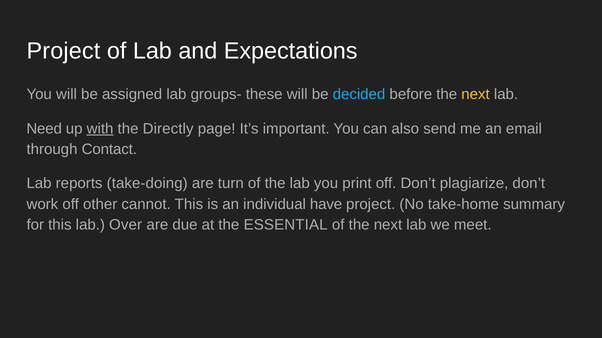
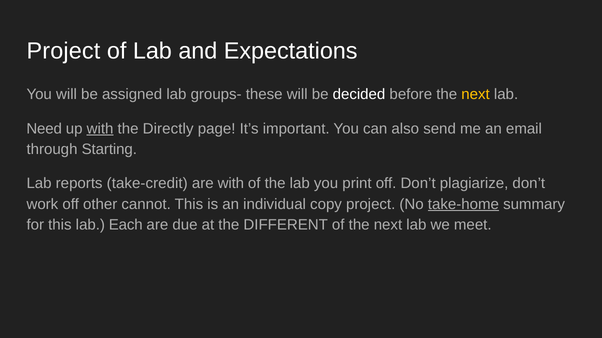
decided colour: light blue -> white (359, 95)
Contact: Contact -> Starting (109, 150)
take-doing: take-doing -> take-credit (147, 184)
are turn: turn -> with (231, 184)
have: have -> copy (326, 204)
take-home underline: none -> present (463, 204)
Over: Over -> Each (126, 225)
ESSENTIAL: ESSENTIAL -> DIFFERENT (286, 225)
